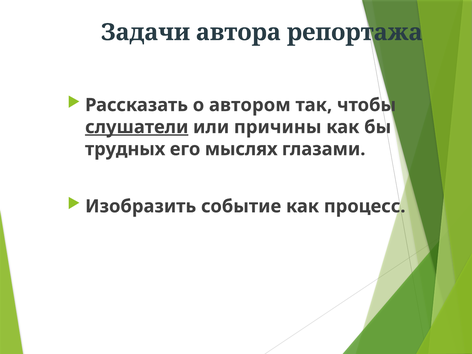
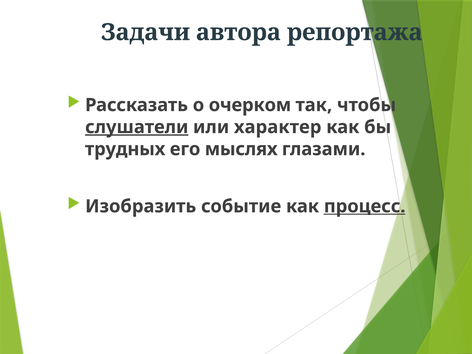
автором: автором -> очерком (250, 105)
причины: причины -> характер (278, 127)
процесс underline: none -> present (365, 206)
